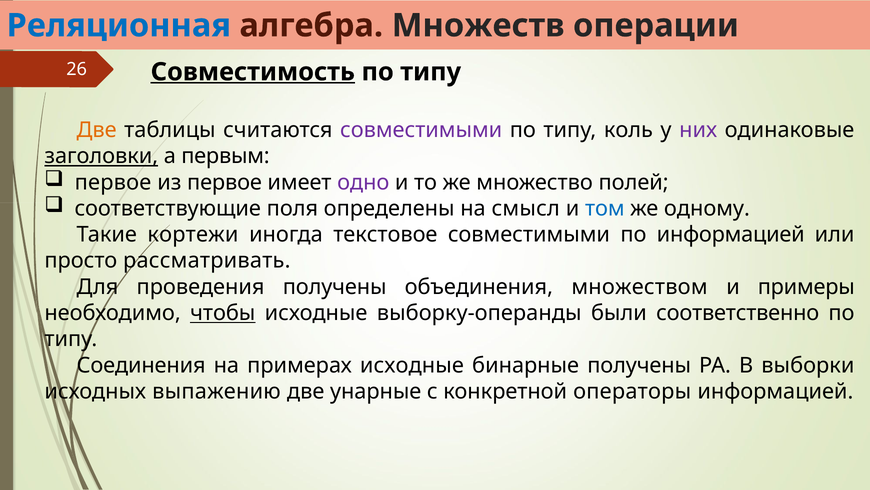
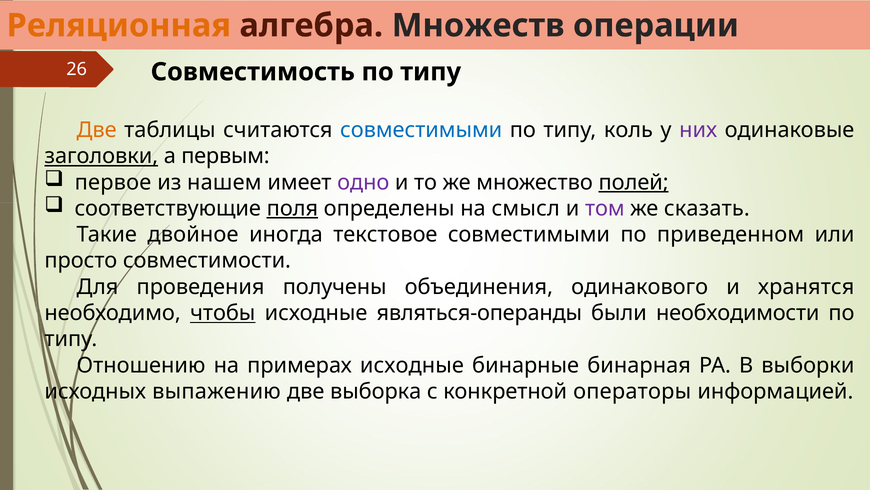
Реляционная colour: blue -> orange (119, 26)
Совместимость underline: present -> none (253, 72)
совместимыми colour: purple -> blue (421, 130)
из первое: первое -> нашем (224, 182)
полей underline: none -> present (634, 182)
поля underline: none -> present (292, 208)
том colour: blue -> purple (605, 208)
одному: одному -> сказать (707, 208)
кортежи: кортежи -> двойное (193, 234)
по информацией: информацией -> приведенном (731, 234)
рассматривать: рассматривать -> совместимости (207, 260)
множеством: множеством -> одинакового (640, 287)
примеры: примеры -> хранятся (806, 287)
выборку-операнды: выборку-операнды -> являться-операнды (479, 313)
соответственно: соответственно -> необходимости (738, 313)
Соединения: Соединения -> Отношению (141, 365)
бинарные получены: получены -> бинарная (639, 365)
унарные: унарные -> выборка (376, 391)
